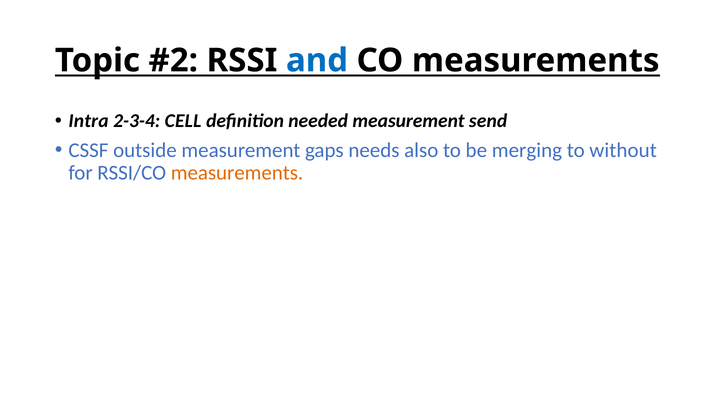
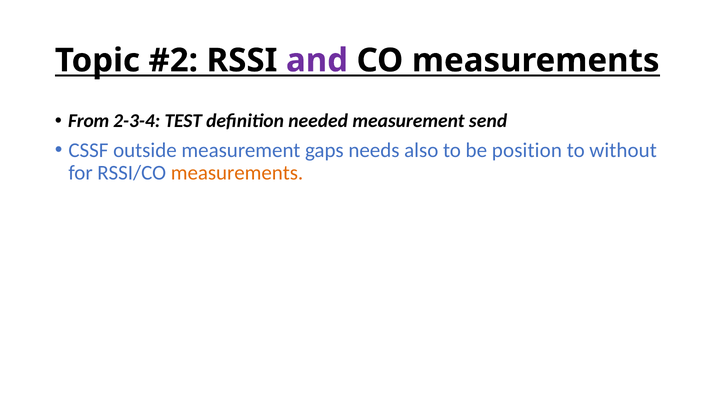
and colour: blue -> purple (317, 60)
Intra: Intra -> From (89, 121)
CELL: CELL -> TEST (183, 121)
merging: merging -> position (527, 150)
